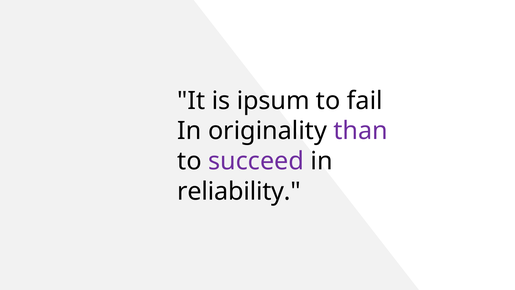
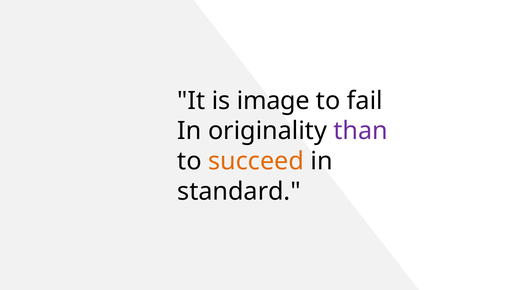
ipsum: ipsum -> image (273, 101)
succeed colour: purple -> orange (256, 161)
reliability: reliability -> standard (239, 191)
